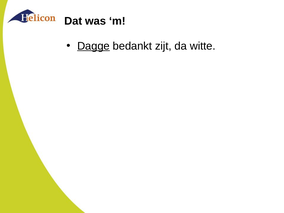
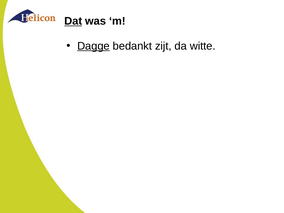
Dat underline: none -> present (73, 21)
